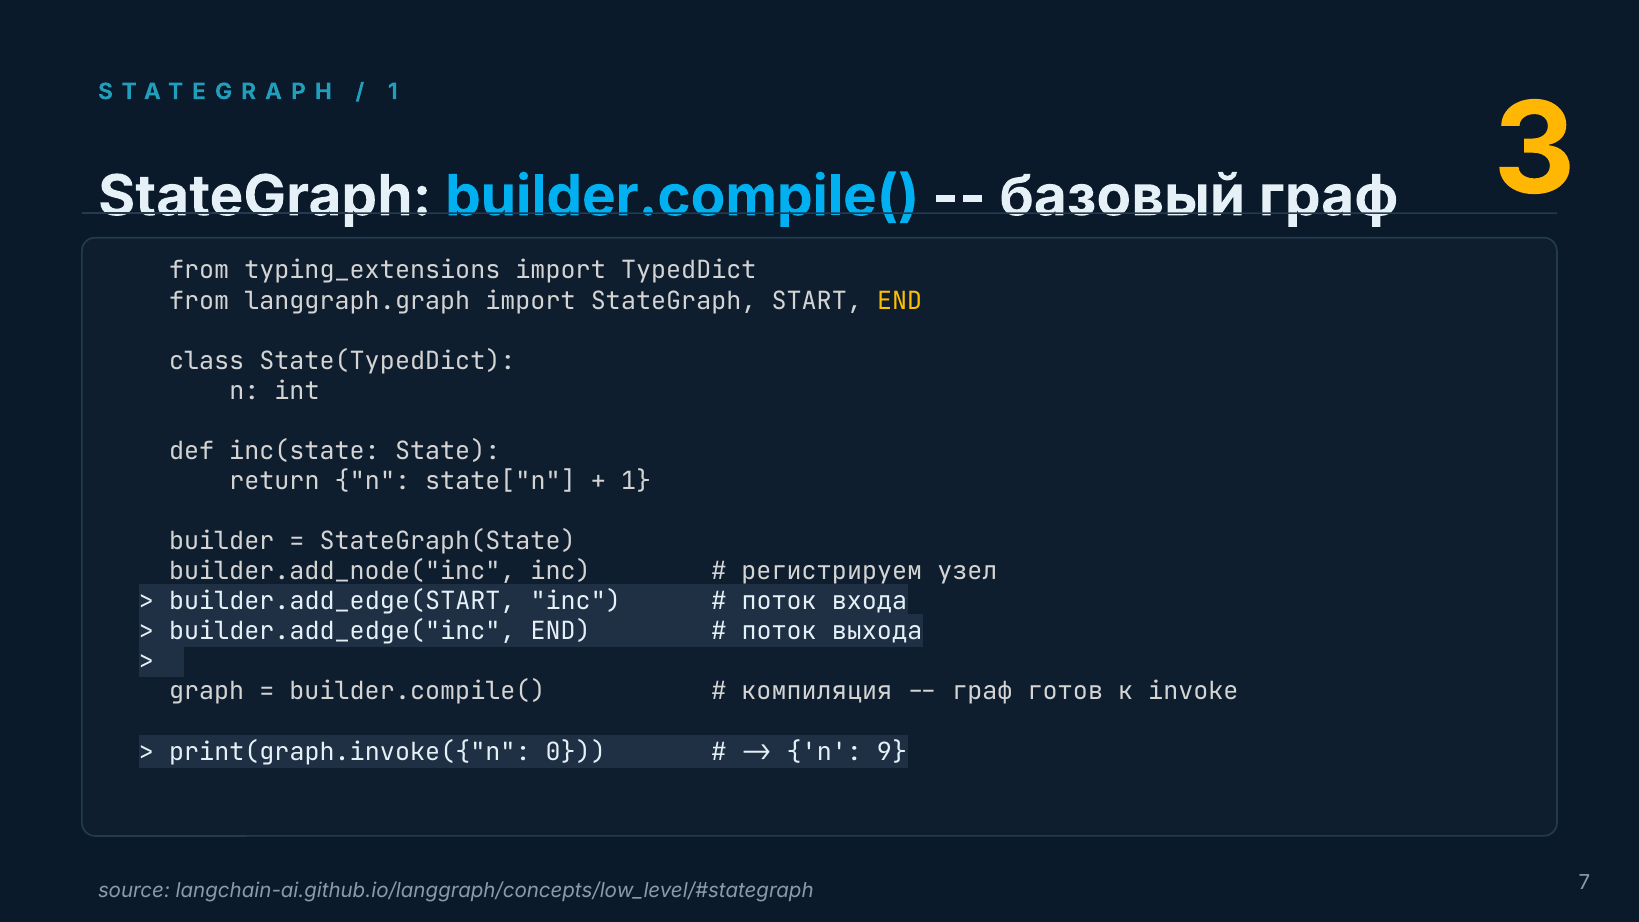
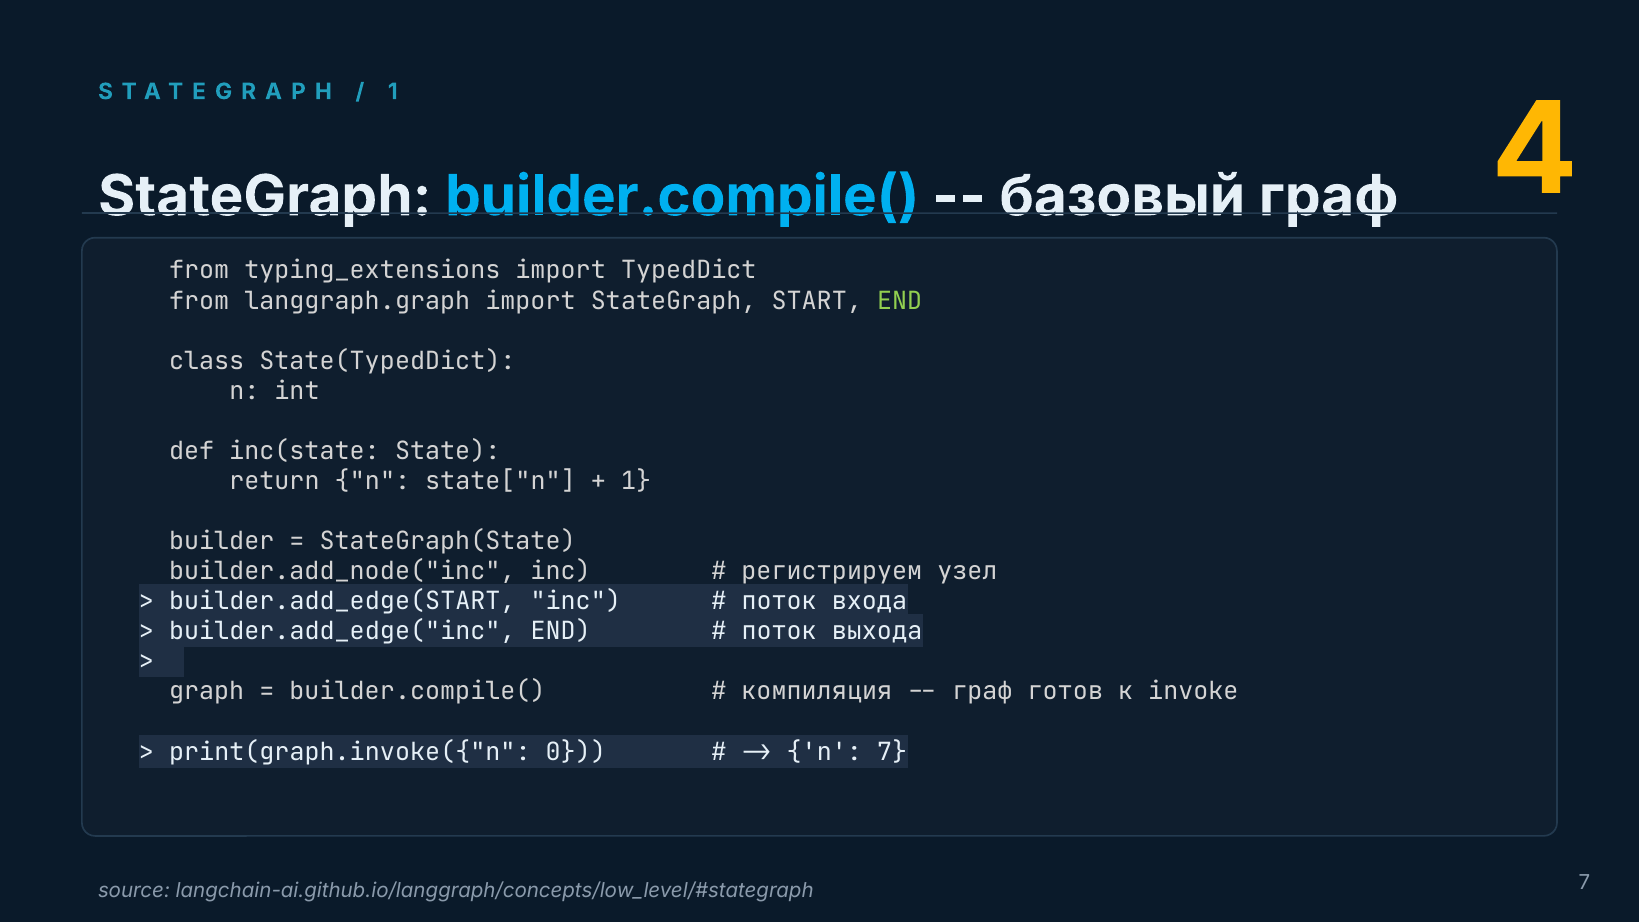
3: 3 -> 4 (1534, 151)
END colour: yellow -> light green (900, 301)
n 9: 9 -> 7 (892, 752)
